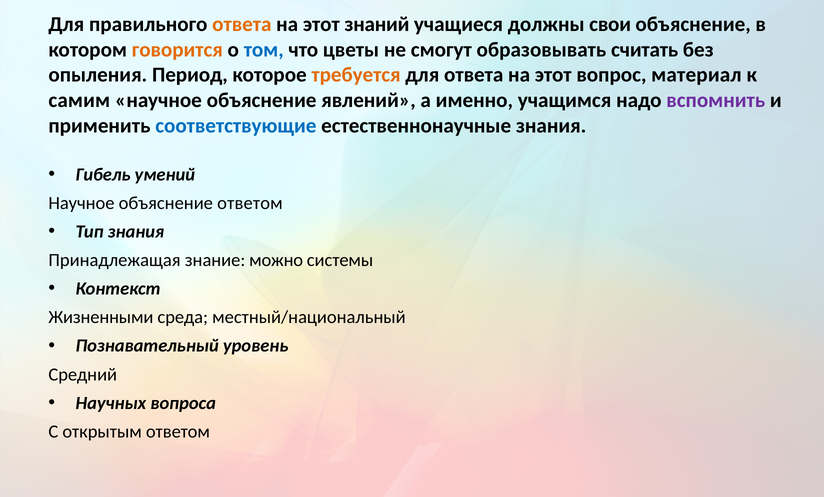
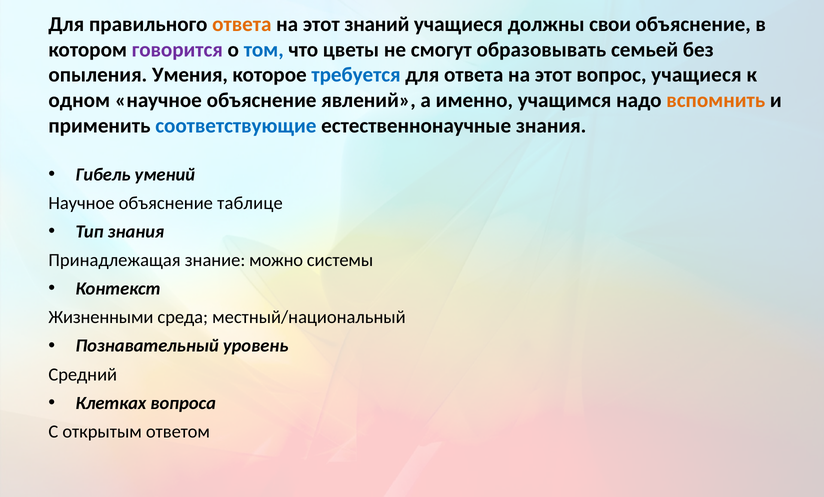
говорится colour: orange -> purple (177, 50)
считать: считать -> семьей (645, 50)
Период: Период -> Умения (190, 75)
требуется colour: orange -> blue (356, 75)
вопрос материал: материал -> учащиеся (696, 75)
самим: самим -> одном (79, 100)
вспомнить colour: purple -> orange (716, 100)
объяснение ответом: ответом -> таблице (250, 203)
Научных: Научных -> Клетках (111, 403)
